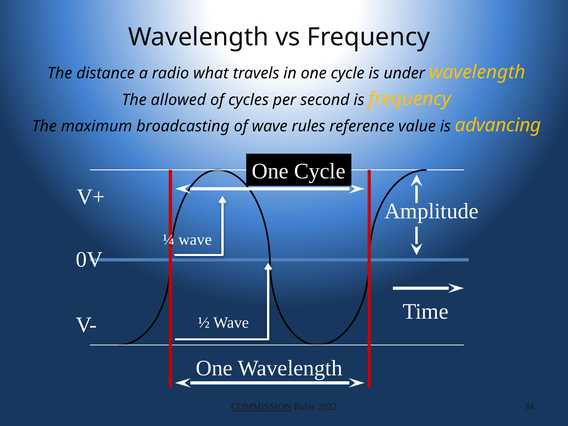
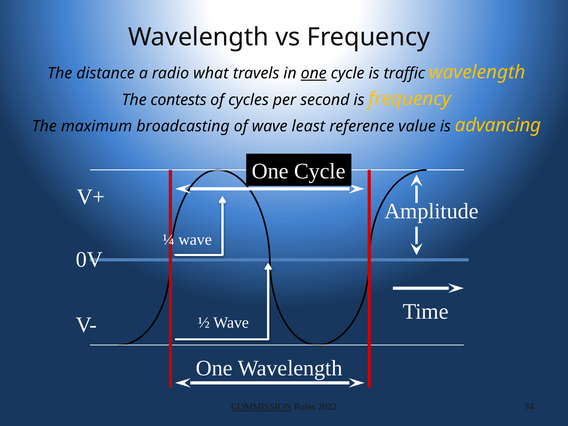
one underline: none -> present (314, 73)
under: under -> traffic (404, 73)
allowed: allowed -> contests (179, 100)
wave rules: rules -> least (308, 126)
